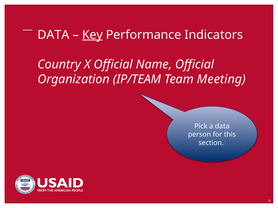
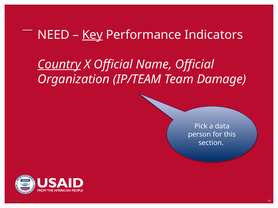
DATA: DATA -> NEED (53, 35)
Country underline: none -> present (59, 64)
Meeting: Meeting -> Damage (222, 79)
